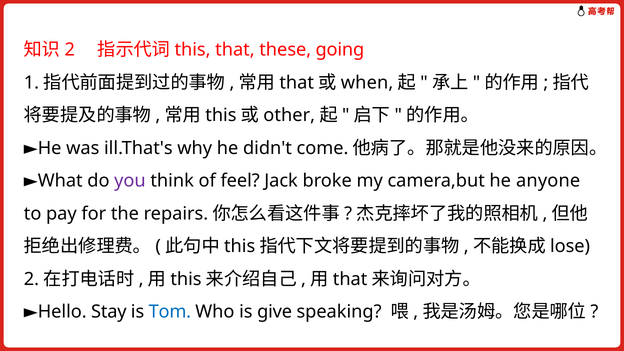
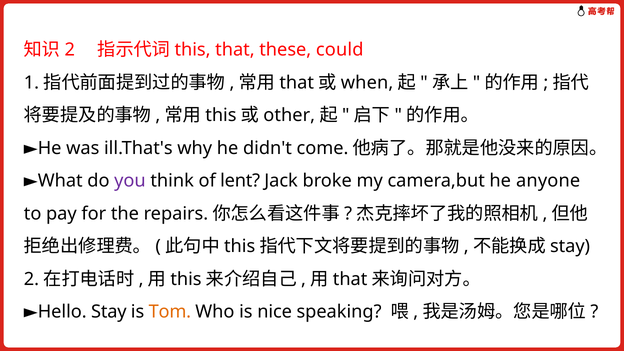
going: going -> could (340, 50)
feel: feel -> lent (240, 181)
lose: lose -> stay (570, 246)
Tom colour: blue -> orange (170, 312)
give: give -> nice (275, 312)
